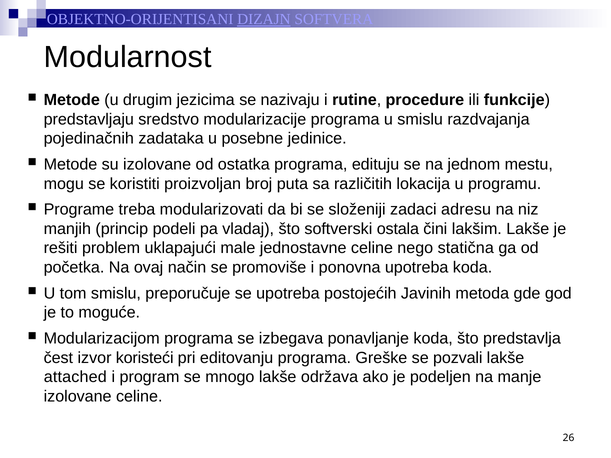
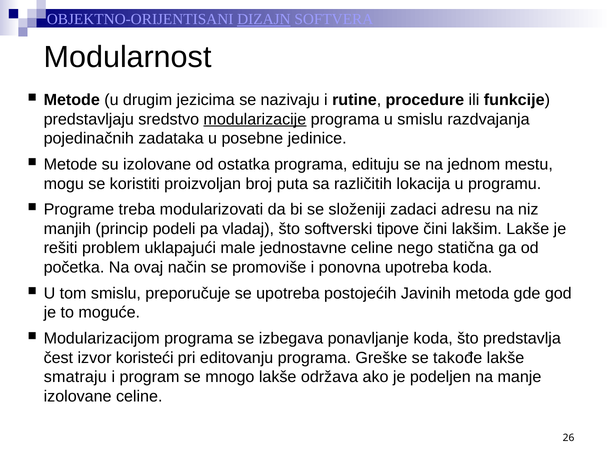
modularizacije underline: none -> present (255, 119)
ostala: ostala -> tipove (398, 229)
pozvali: pozvali -> takođe (458, 358)
attached: attached -> smatraju (75, 377)
